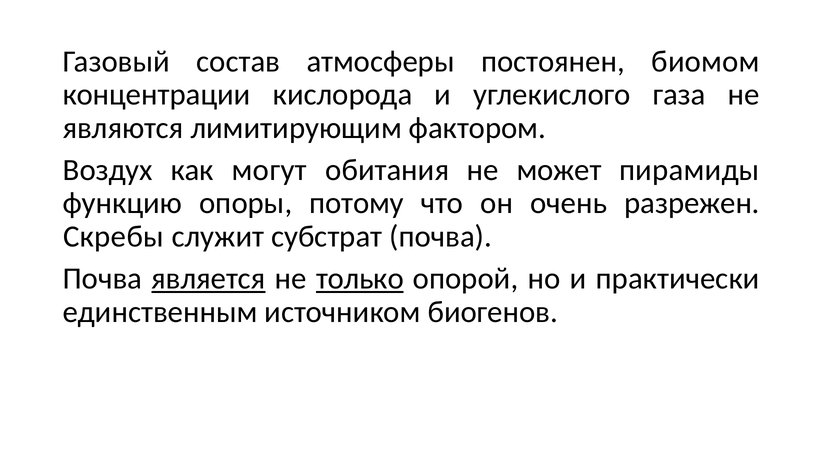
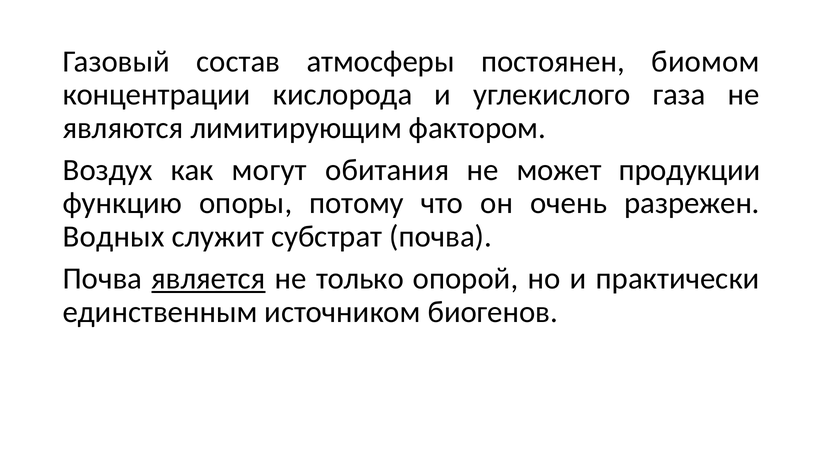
пирамиды: пирамиды -> продукции (690, 170)
Скребы: Скребы -> Водных (114, 237)
только underline: present -> none (360, 279)
